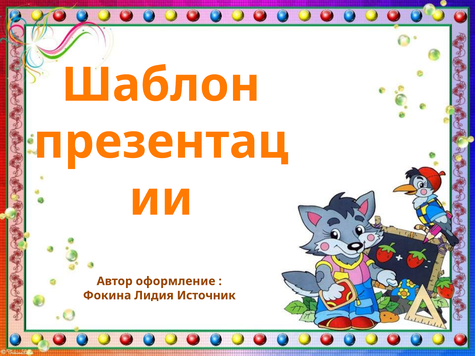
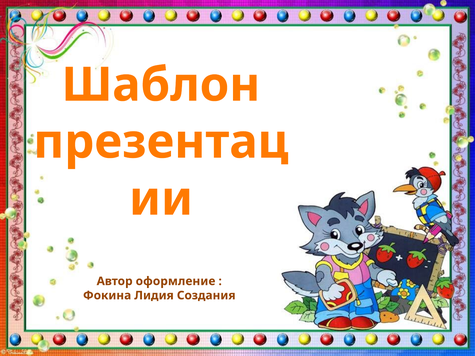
Источник: Источник -> Создания (206, 296)
